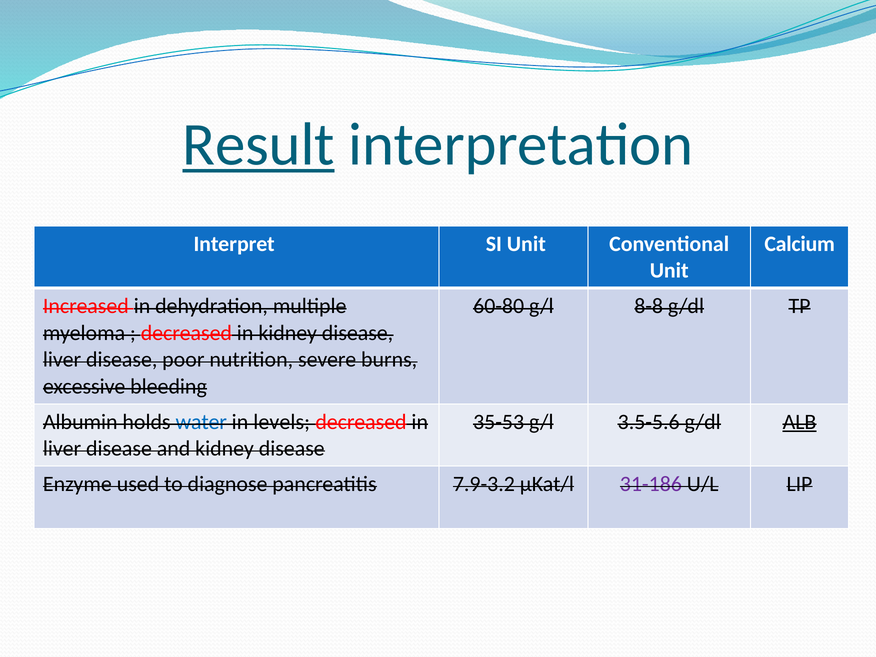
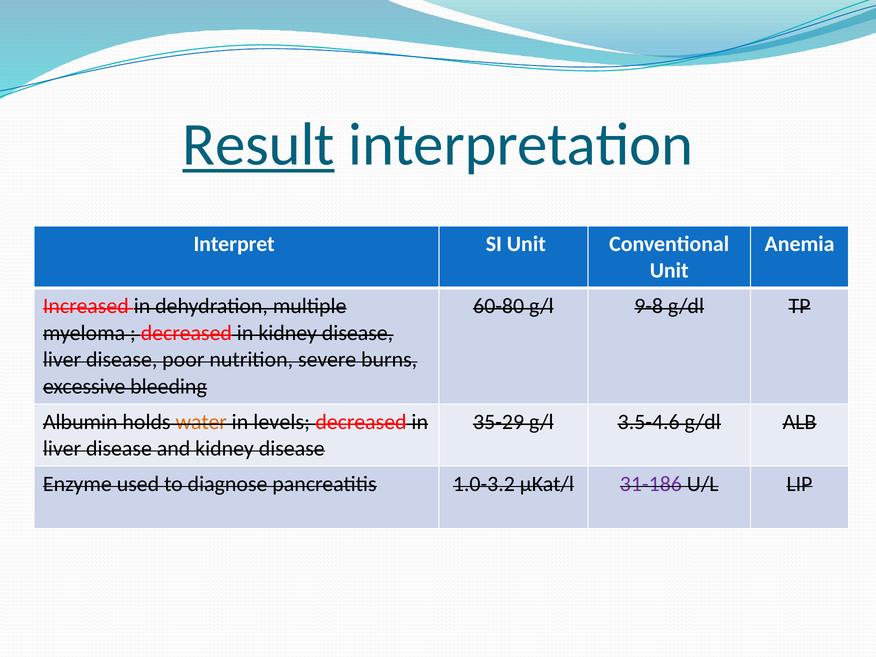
Calcium: Calcium -> Anemia (800, 244)
8-8: 8-8 -> 9-8 (649, 306)
water colour: blue -> orange (201, 422)
35-53: 35-53 -> 35-29 (499, 422)
3.5-5.6: 3.5-5.6 -> 3.5-4.6 (649, 422)
ALB underline: present -> none (800, 422)
7.9-3.2: 7.9-3.2 -> 1.0-3.2 (484, 484)
